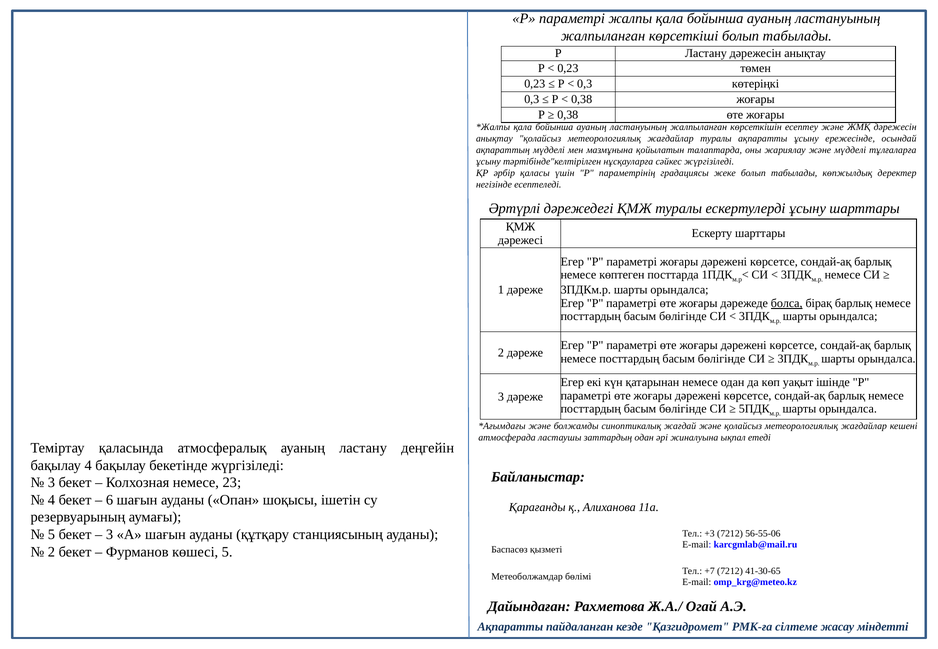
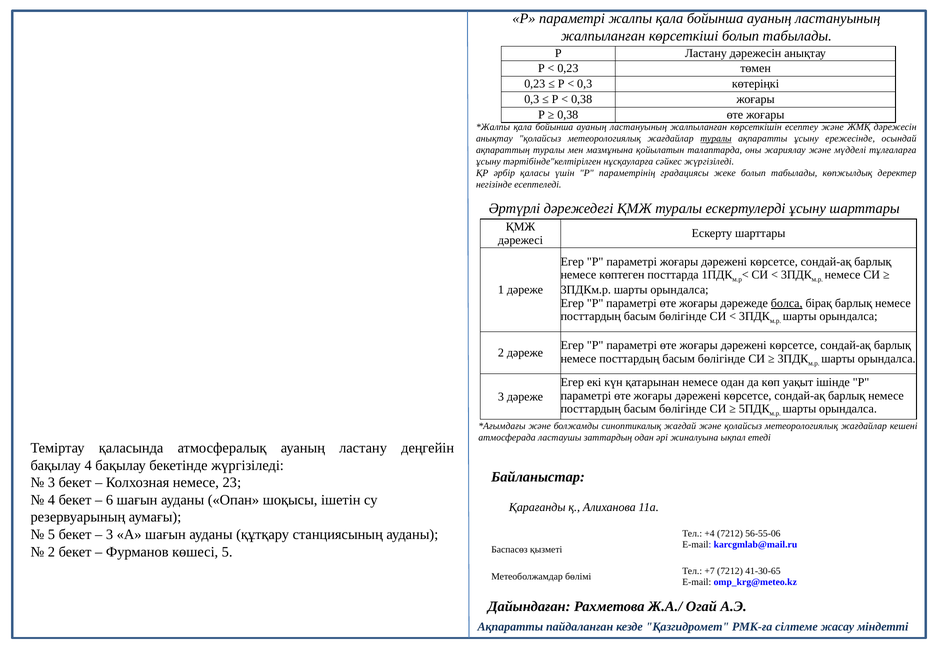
туралы underline: none -> present (716, 139)
ақпараттың мүдделі: мүдделі -> туралы (549, 150)
+3: +3 -> +4 (710, 534)
